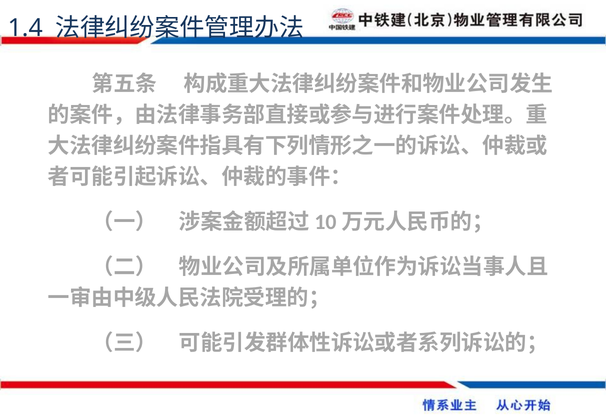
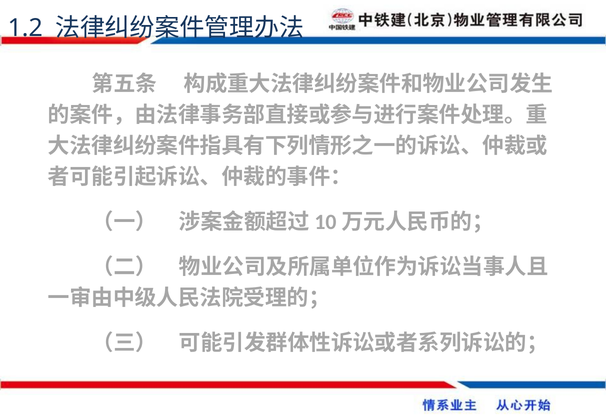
1.4: 1.4 -> 1.2 (25, 28)
